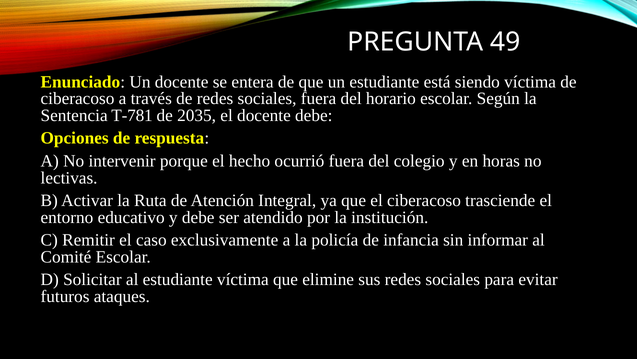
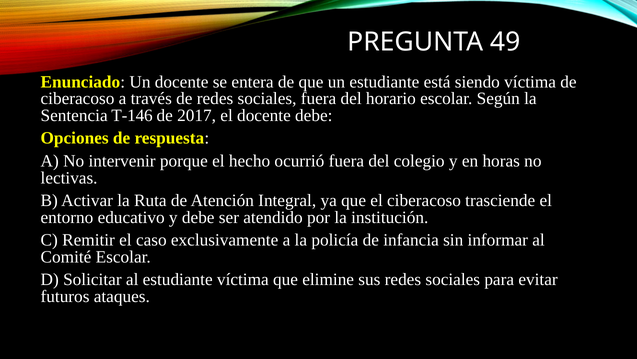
T-781: T-781 -> T-146 (132, 115)
2035: 2035 -> 2017 (197, 115)
